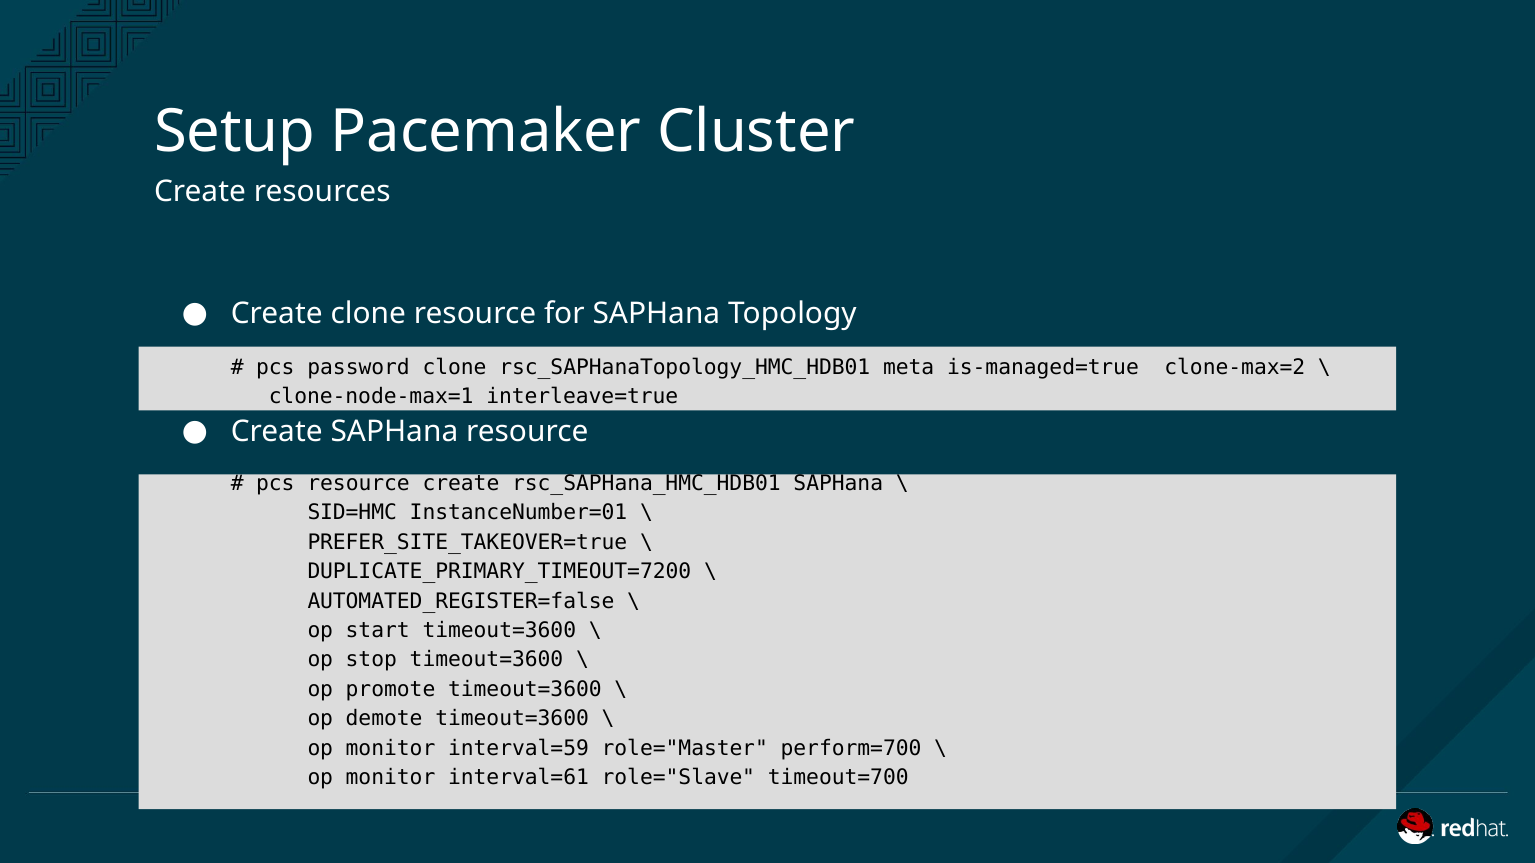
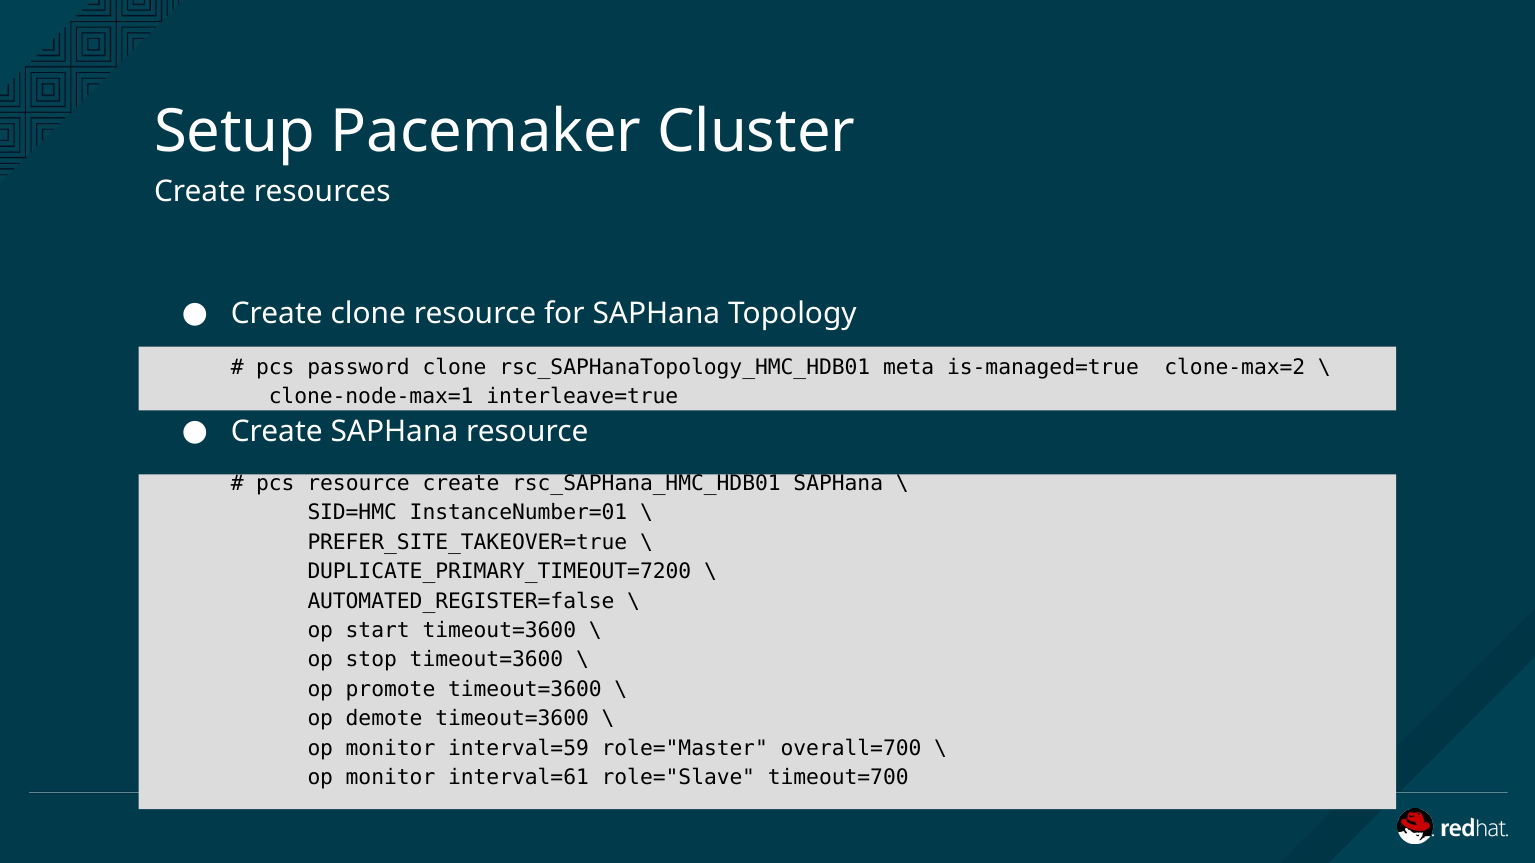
perform=700: perform=700 -> overall=700 (851, 749)
